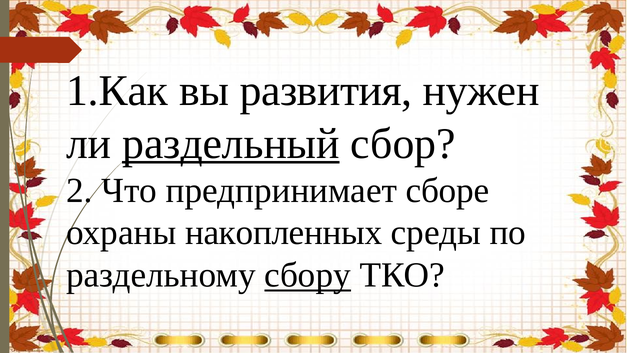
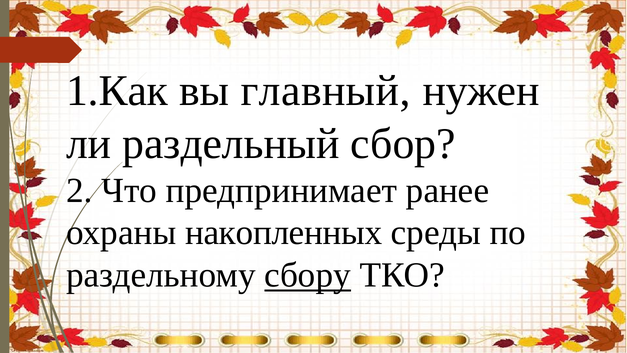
развития: развития -> главный (326, 91)
раздельный underline: present -> none (231, 143)
сборе: сборе -> ранее (448, 190)
